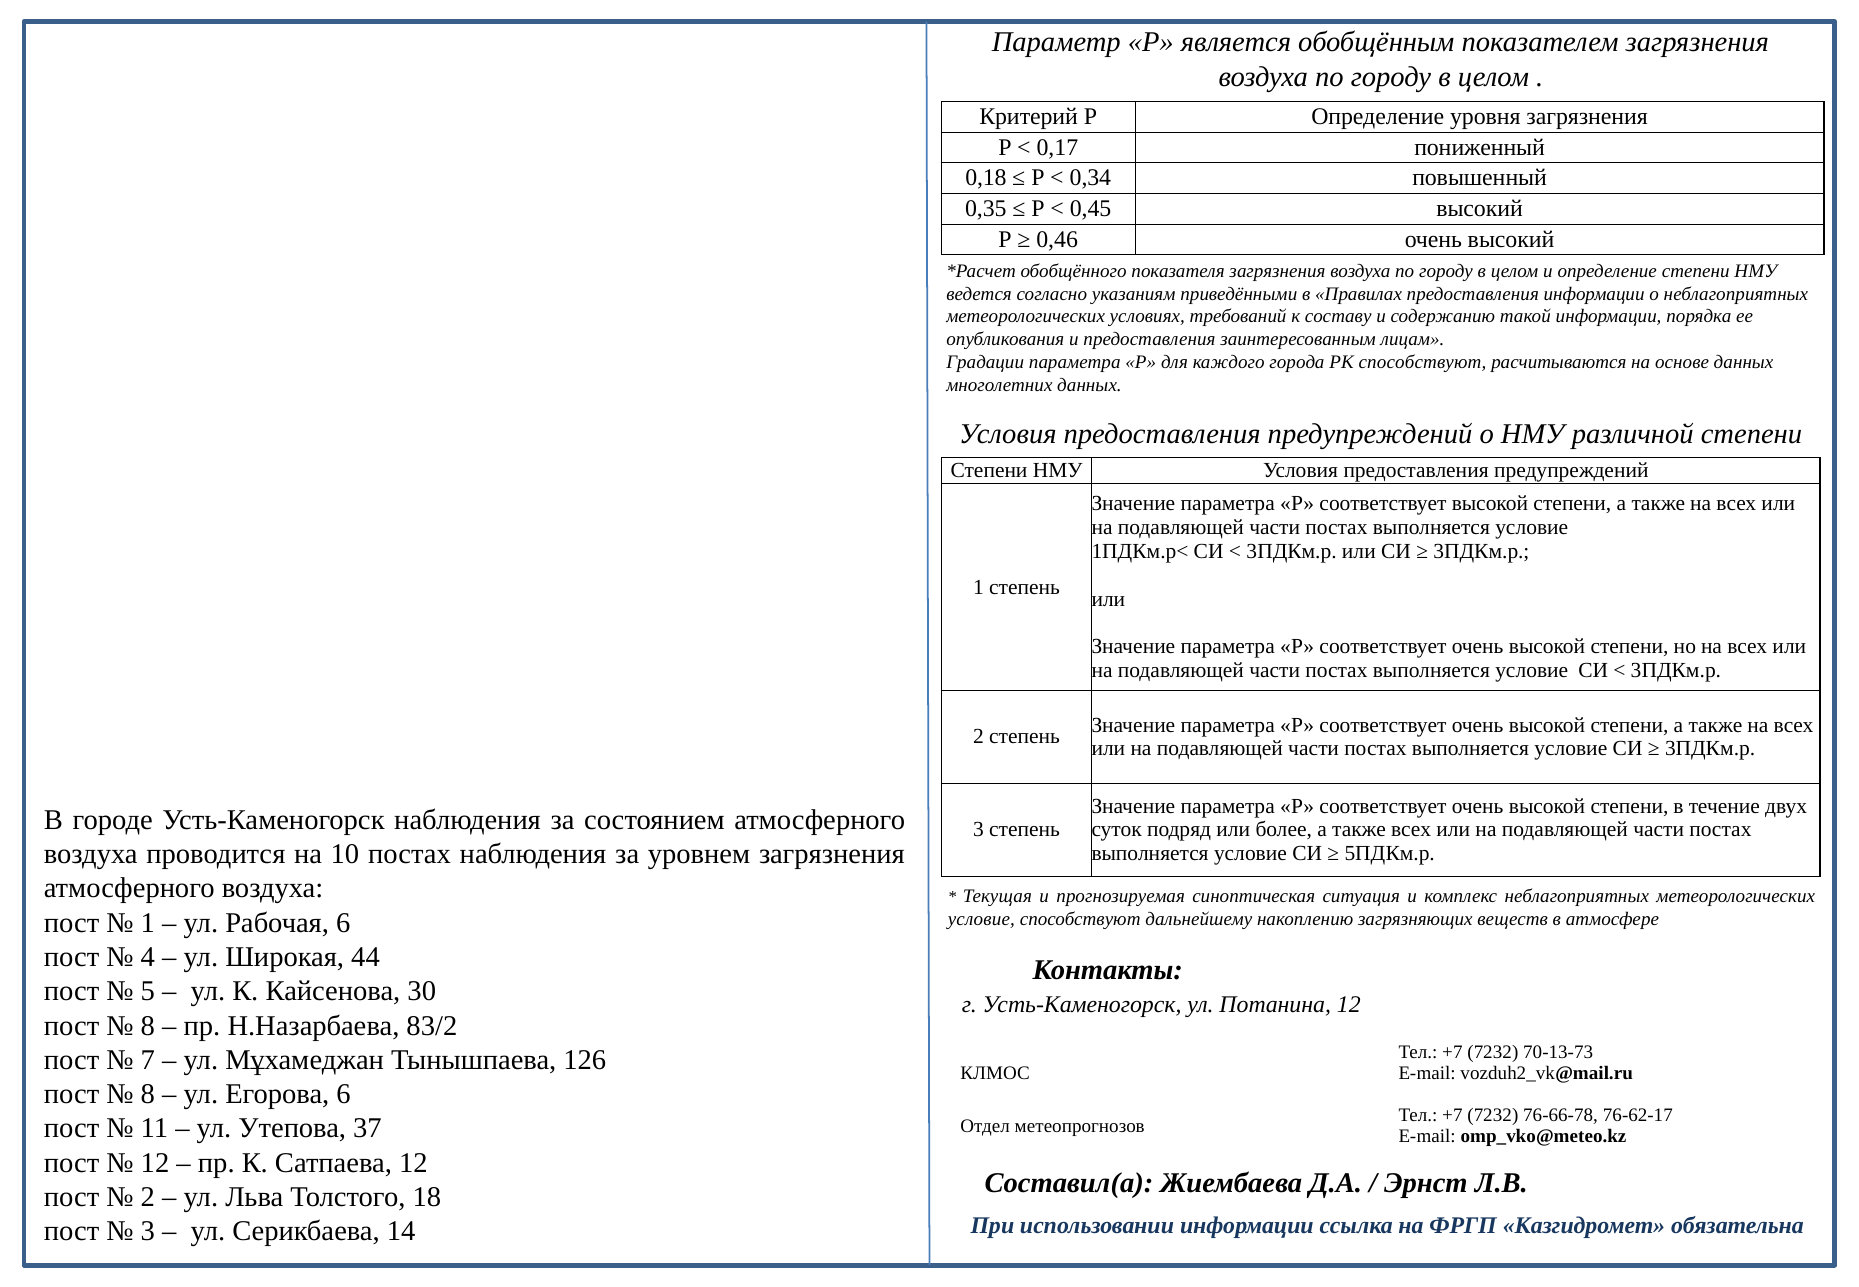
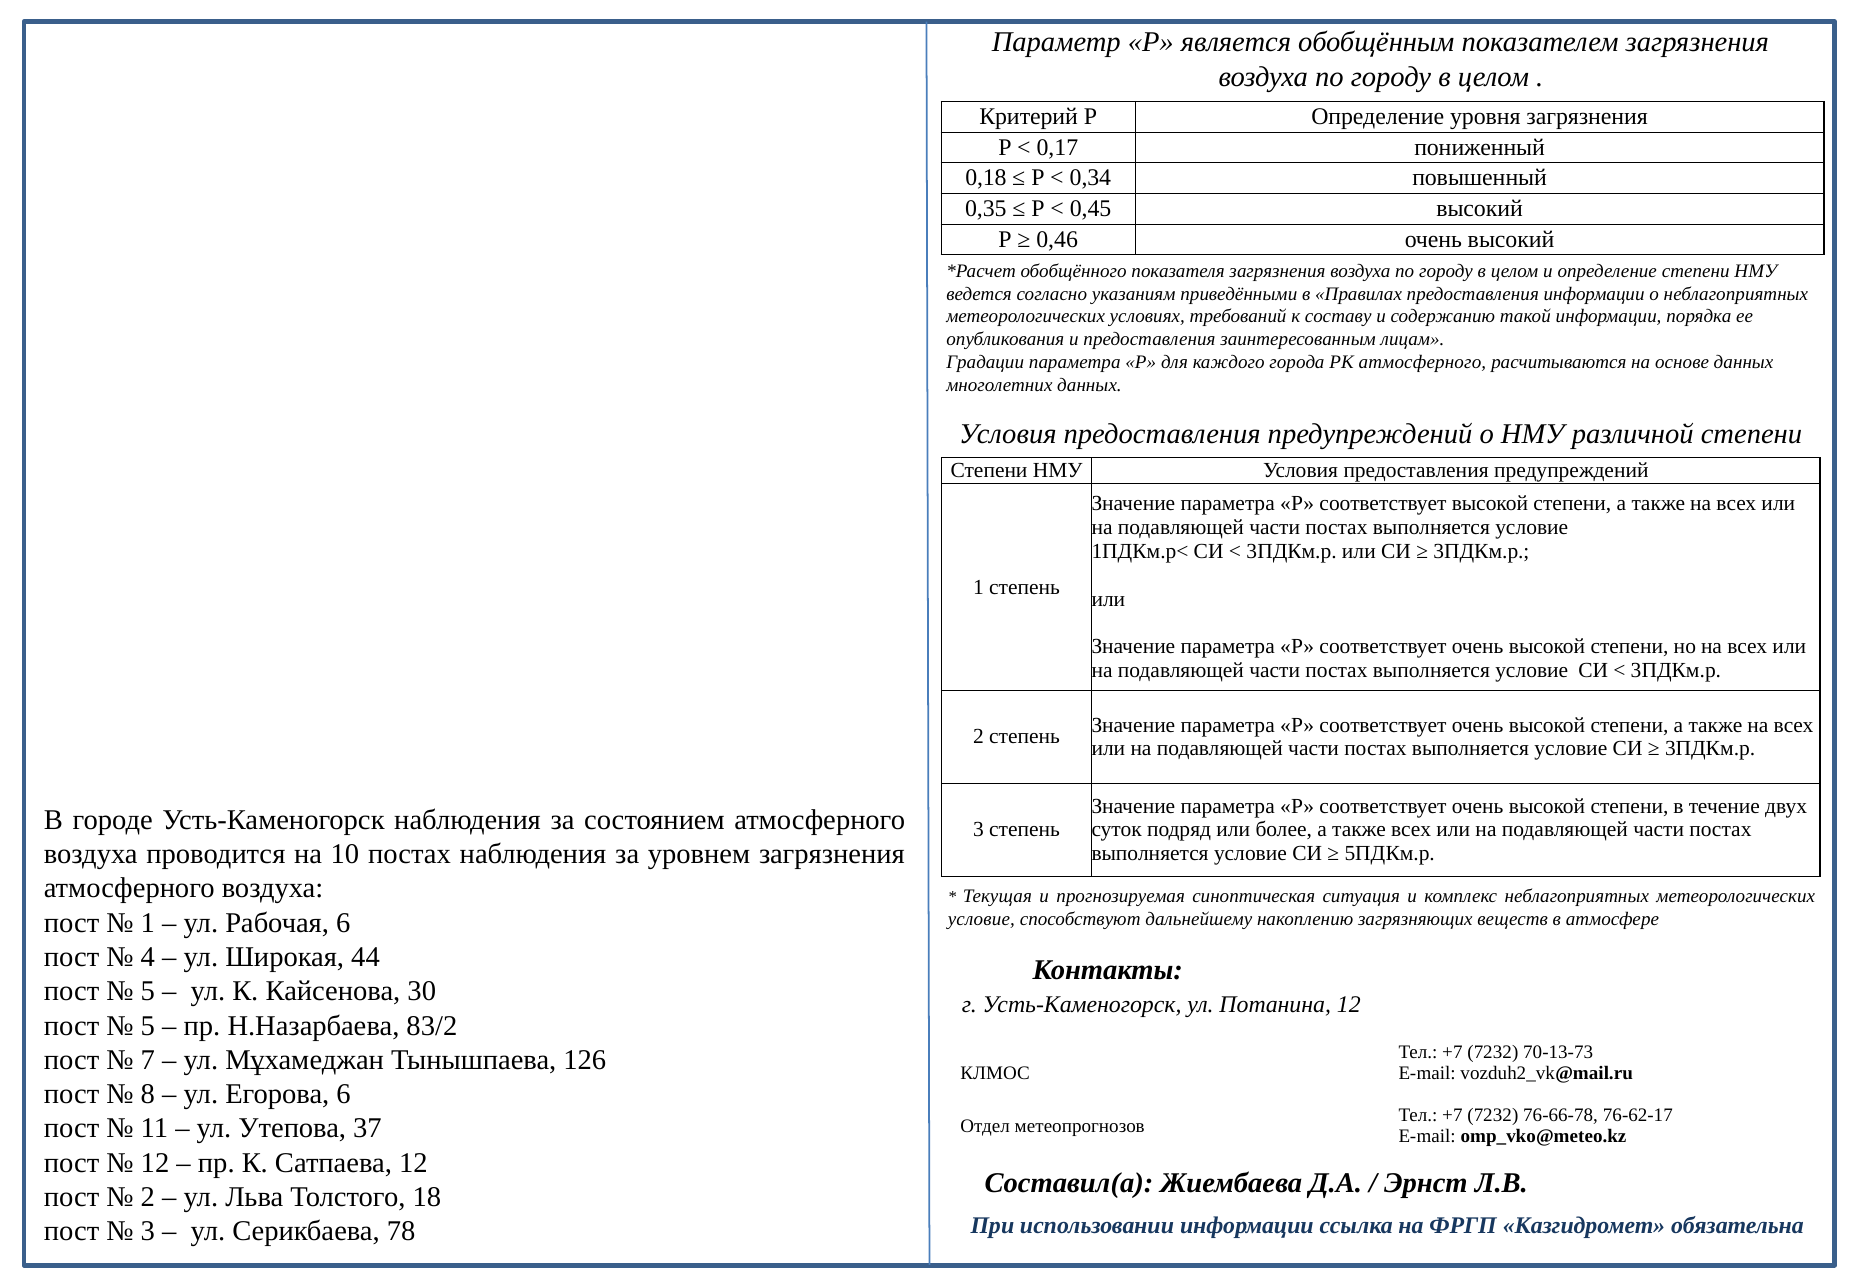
РК способствуют: способствуют -> атмосферного (1422, 362)
8: 8 -> 5 (148, 1026)
14: 14 -> 78 (401, 1231)
